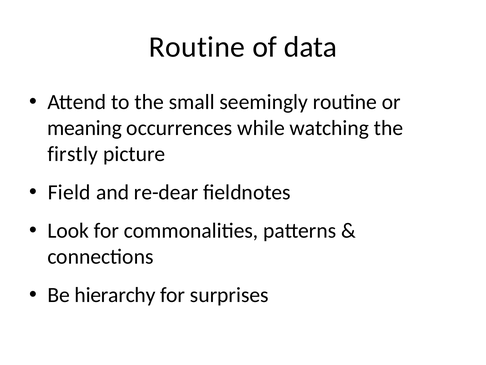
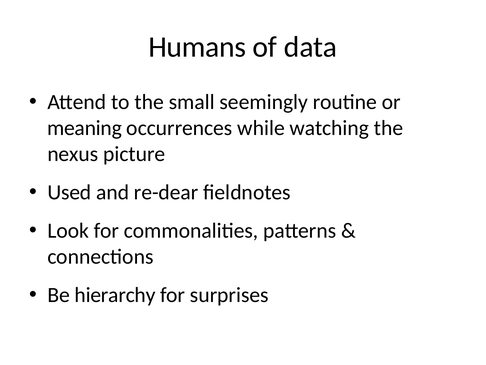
Routine: Routine -> Humans (197, 47)
firstly: firstly -> nexus (73, 154)
Field: Field -> Used (69, 192)
